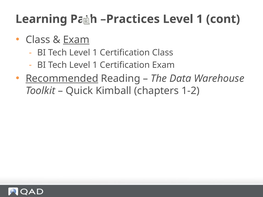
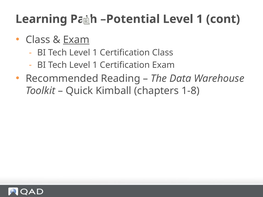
Practices: Practices -> Potential (130, 19)
Recommended underline: present -> none (62, 79)
1-2: 1-2 -> 1-8 (191, 91)
